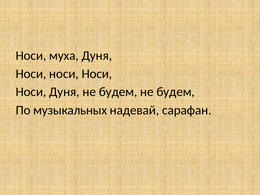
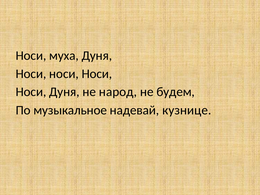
Дуня не будем: будем -> народ (118, 92)
музыкальных: музыкальных -> музыкальное (70, 110)
сарафан: сарафан -> кузнице (187, 110)
